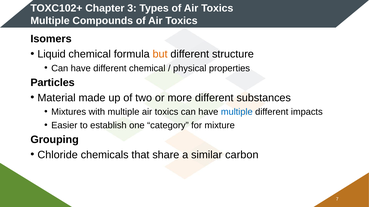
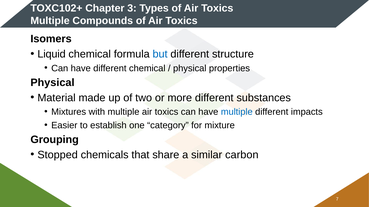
but colour: orange -> blue (160, 54)
Particles: Particles -> Physical (52, 83)
Chloride: Chloride -> Stopped (58, 155)
